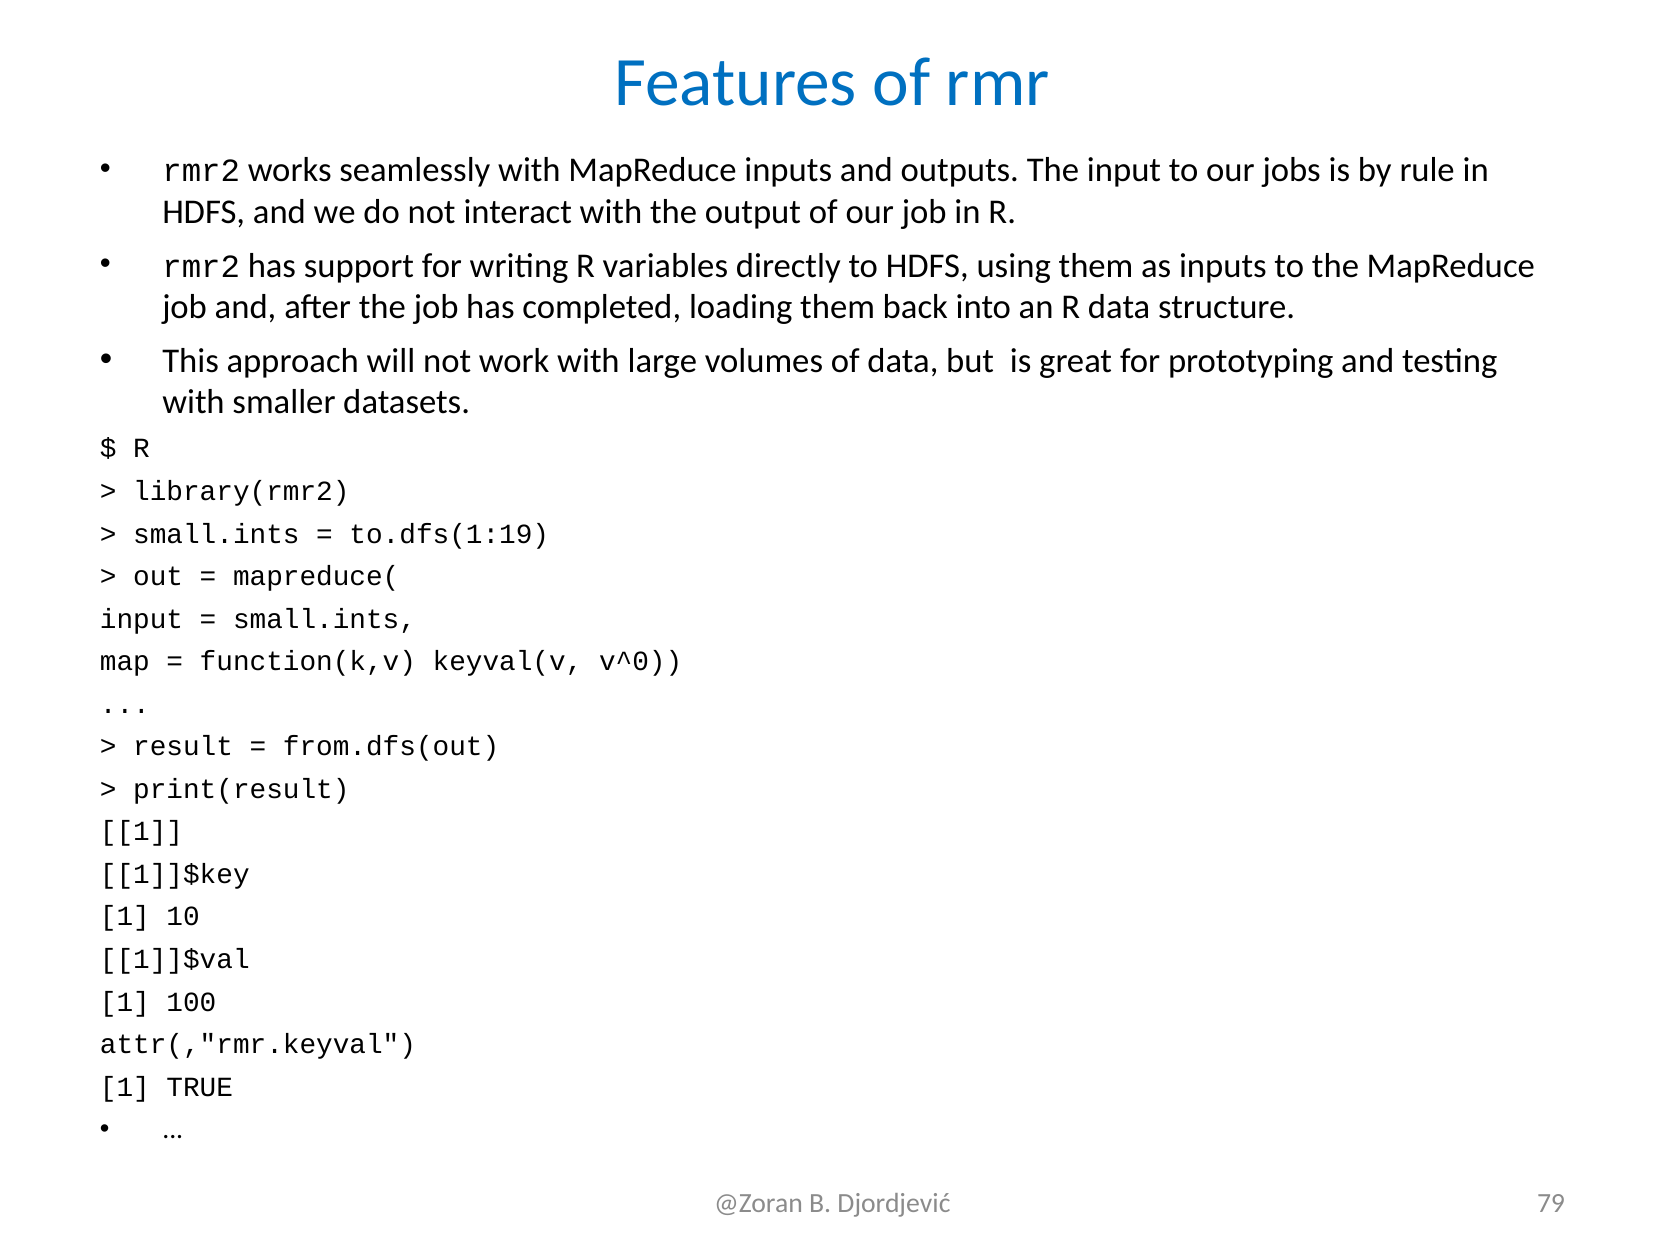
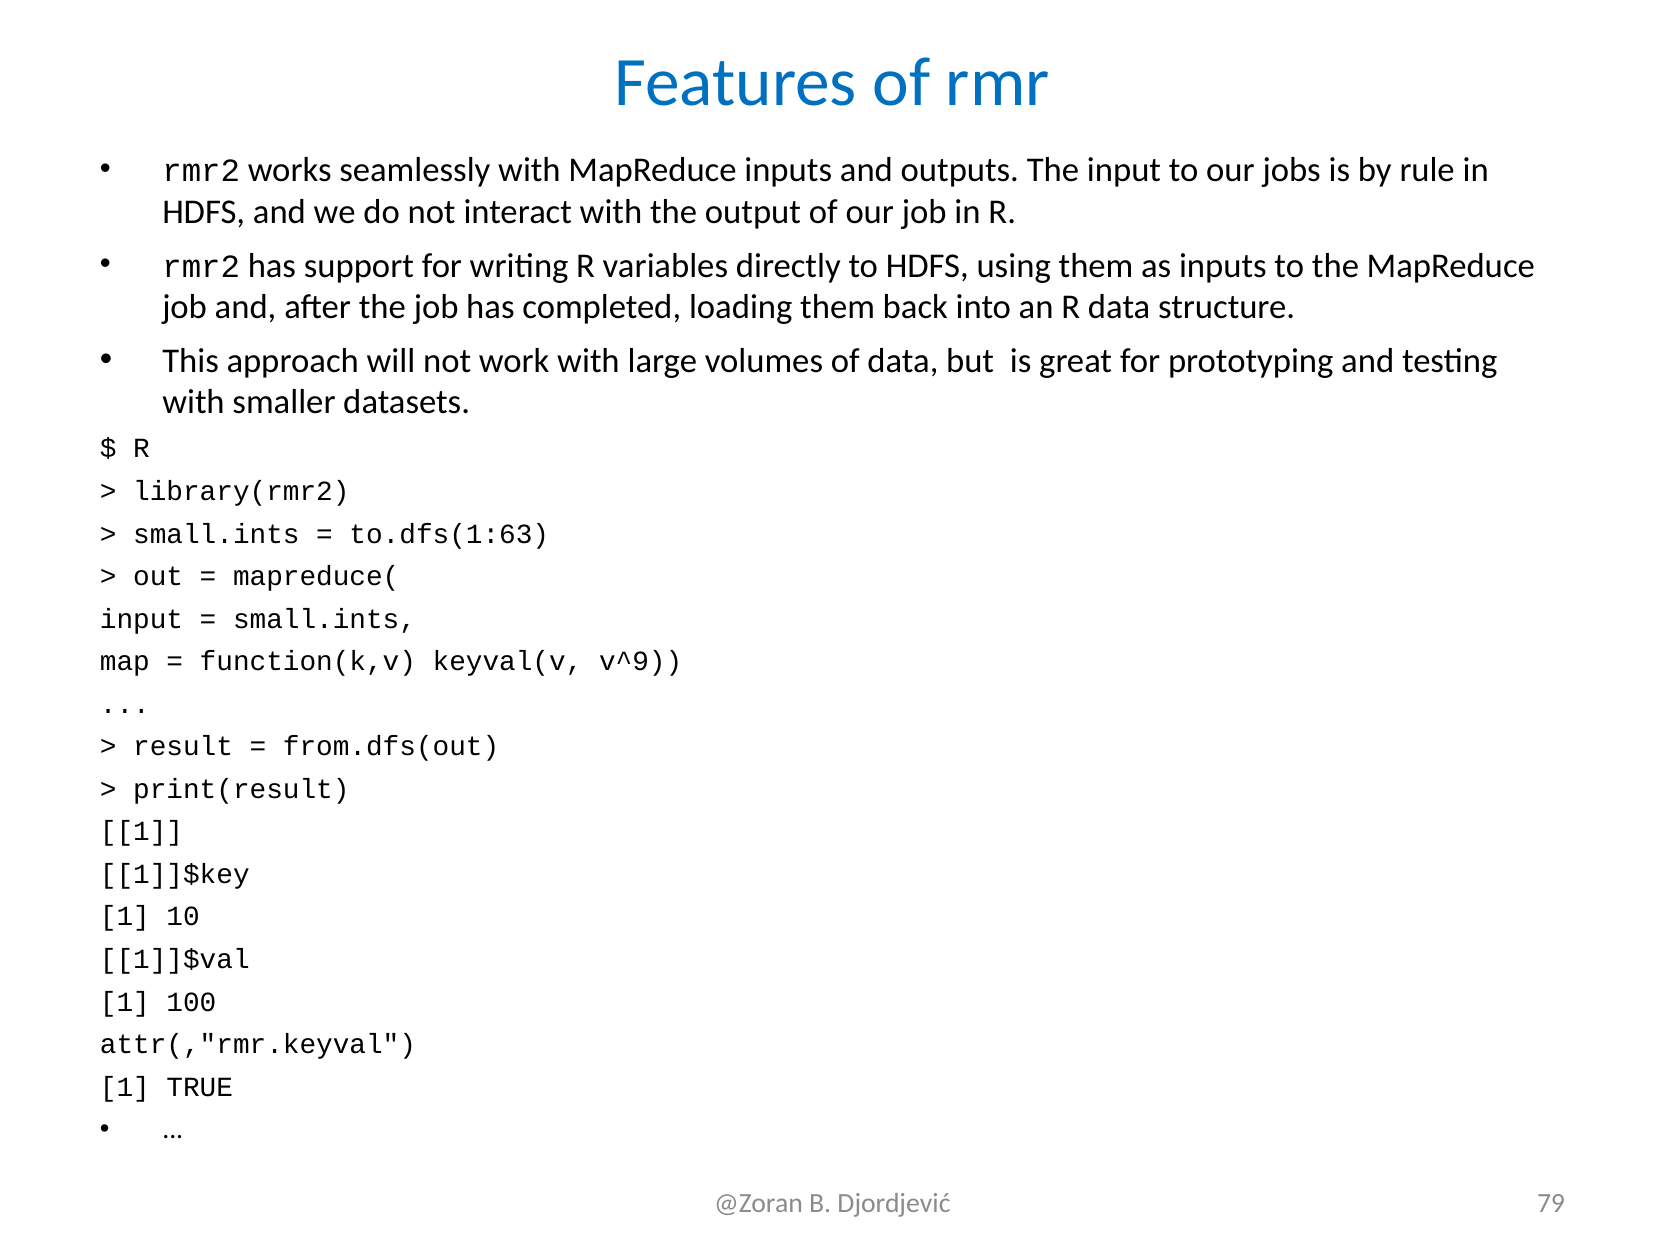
to.dfs(1:19: to.dfs(1:19 -> to.dfs(1:63 (449, 534)
v^0: v^0 -> v^9 (641, 661)
